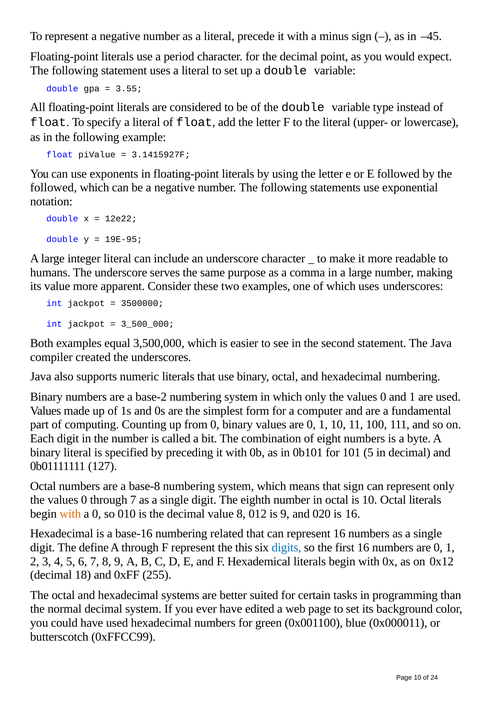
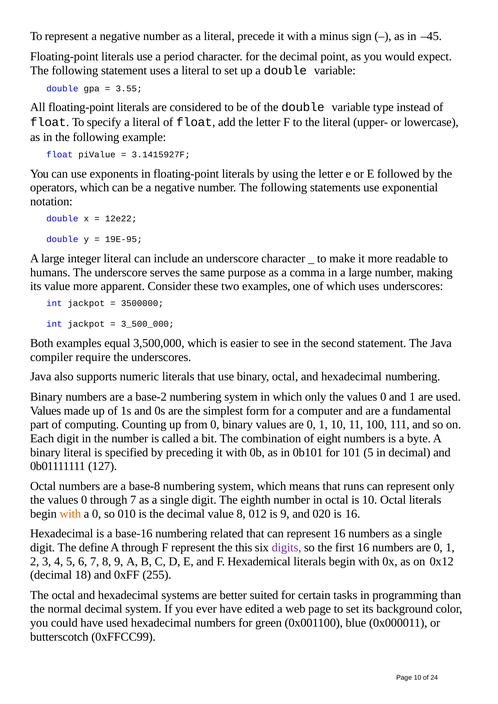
followed: followed -> operators (54, 188)
created: created -> require (93, 357)
that sign: sign -> runs (354, 487)
digits colour: blue -> purple (287, 548)
